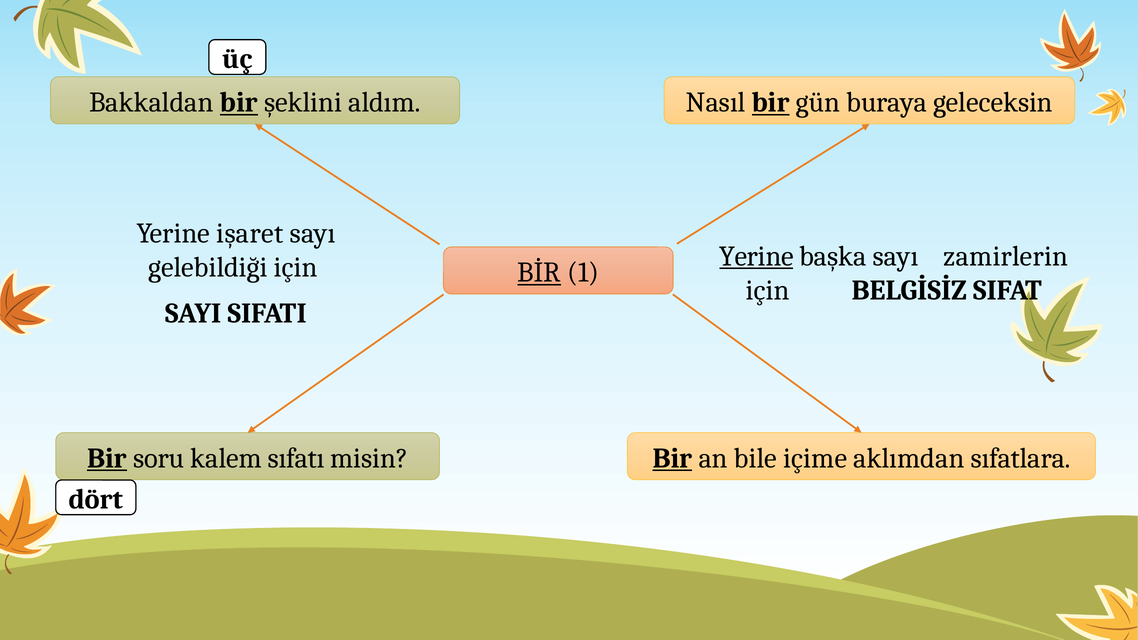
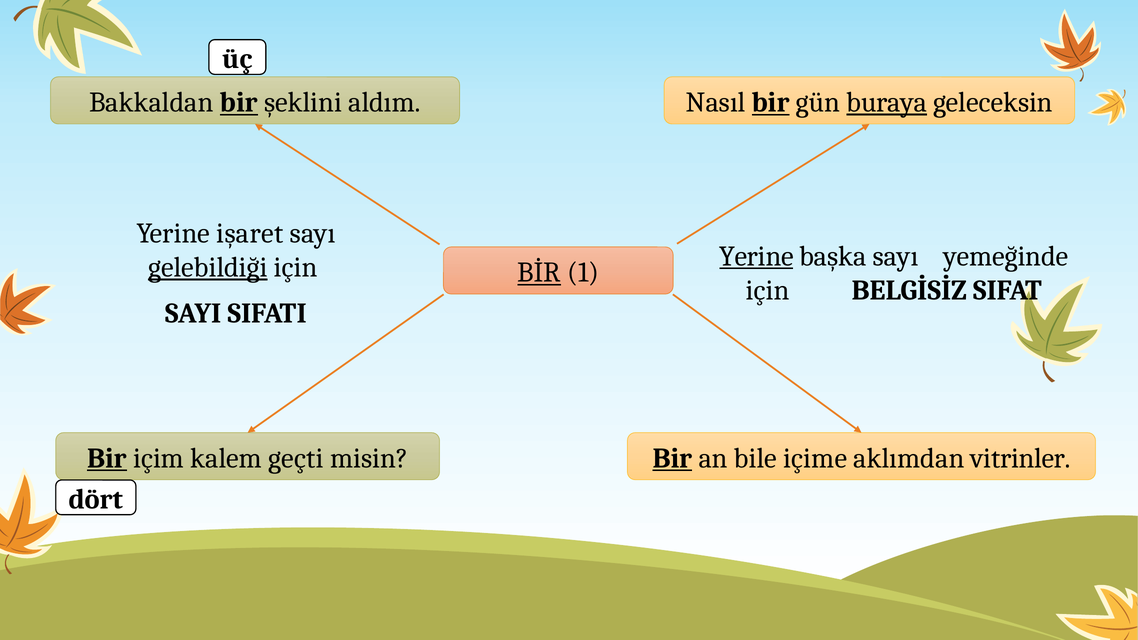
buraya underline: none -> present (887, 102)
zamirlerin: zamirlerin -> yemeğinde (1006, 256)
gelebildiği underline: none -> present (208, 267)
soru: soru -> içim (159, 458)
sıfatı: sıfatı -> geçti (296, 458)
sıfatlara: sıfatlara -> vitrinler (1021, 458)
